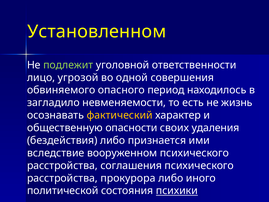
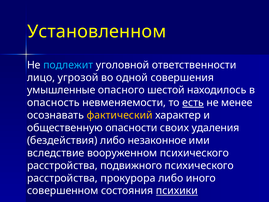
подлежит colour: light green -> light blue (68, 65)
обвиняемого: обвиняемого -> умышленные (61, 90)
период: период -> шестой (166, 90)
загладило: загладило -> опасность (53, 103)
есть underline: none -> present (193, 103)
жизнь: жизнь -> менее (237, 103)
признается: признается -> незаконное (157, 140)
соглашения: соглашения -> подвижного (131, 165)
политической: политической -> совершенном (63, 190)
